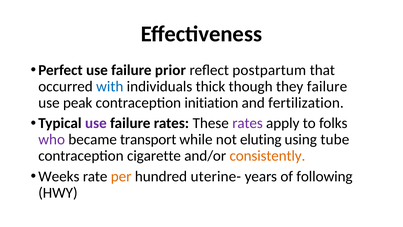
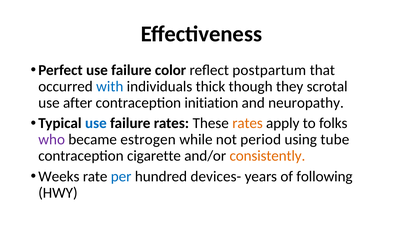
prior: prior -> color (170, 70)
they failure: failure -> scrotal (327, 86)
peak: peak -> after (78, 103)
fertilization: fertilization -> neuropathy (306, 103)
use colour: purple -> blue (96, 123)
rates colour: purple -> orange (248, 123)
transport: transport -> estrogen (148, 139)
eluting: eluting -> period (261, 139)
per colour: orange -> blue (121, 176)
uterine-: uterine- -> devices- (216, 176)
